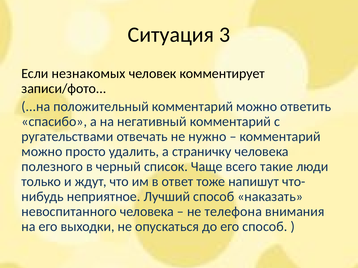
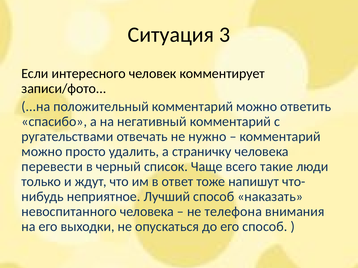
незнакомых: незнакомых -> интересного (89, 74)
полезного: полезного -> перевести (52, 167)
